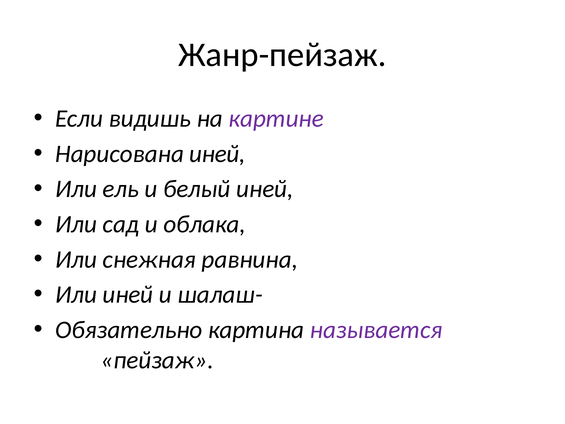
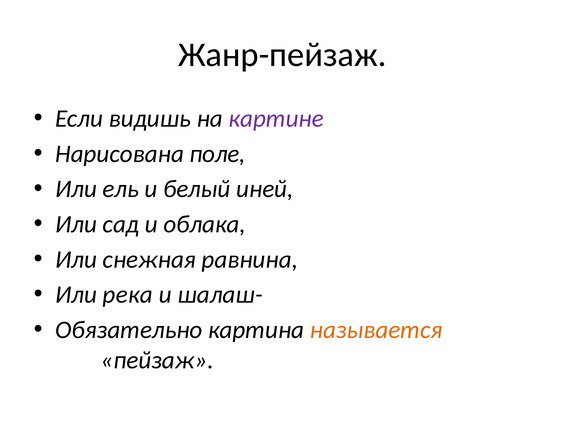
Нарисована иней: иней -> поле (217, 154)
Или иней: иней -> река (128, 294)
называется colour: purple -> orange (376, 330)
